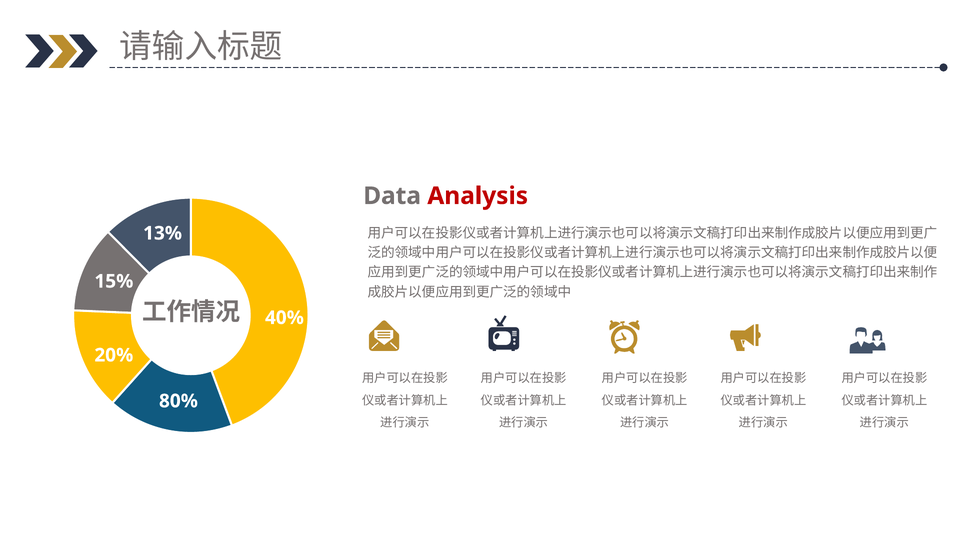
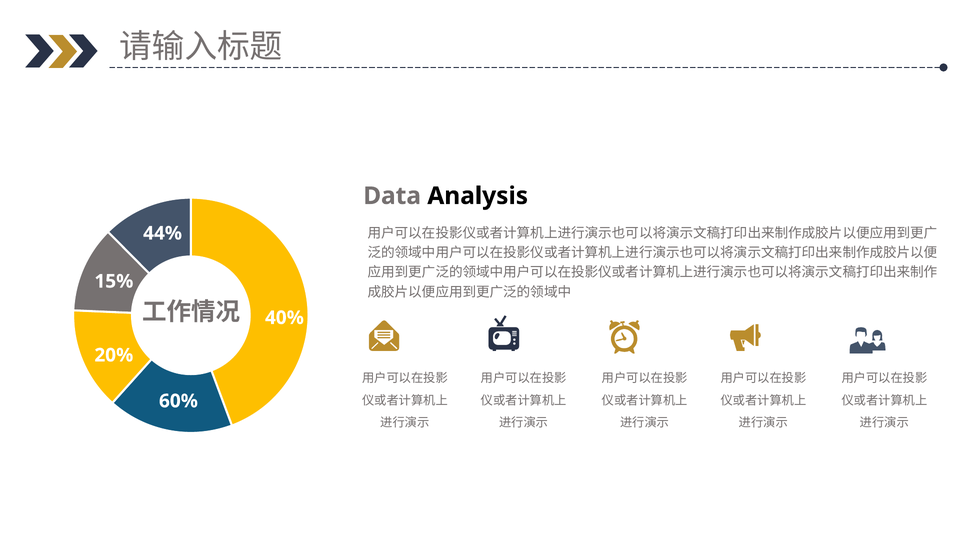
Analysis colour: red -> black (478, 196)
13%: 13% -> 44% (163, 233)
80%: 80% -> 60% (178, 401)
